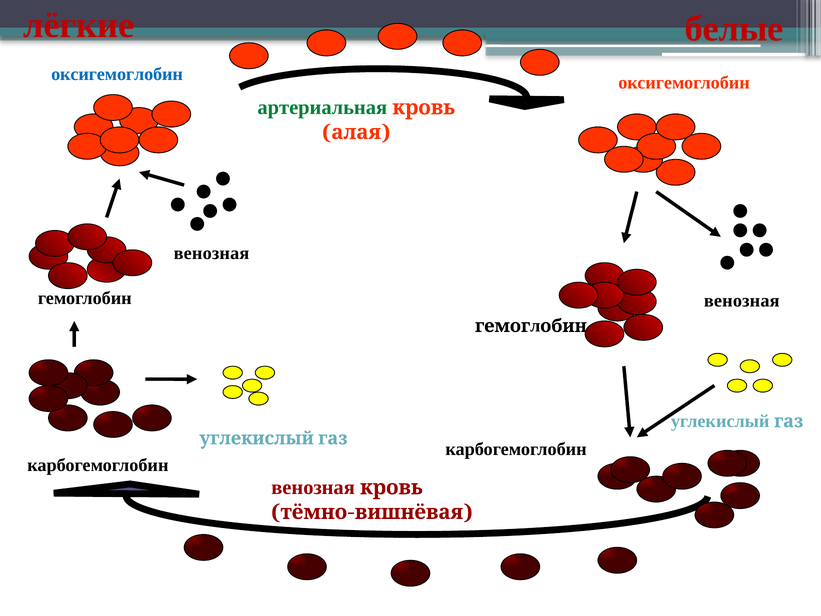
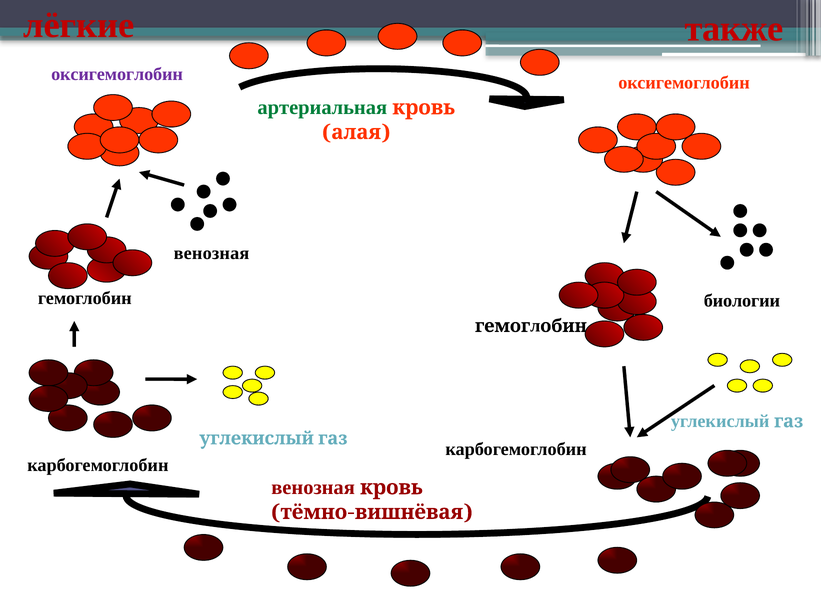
белые: белые -> также (734, 28)
оксигемоглобин colour: blue -> purple (117, 74)
венозная: венозная -> биологии (742, 301)
